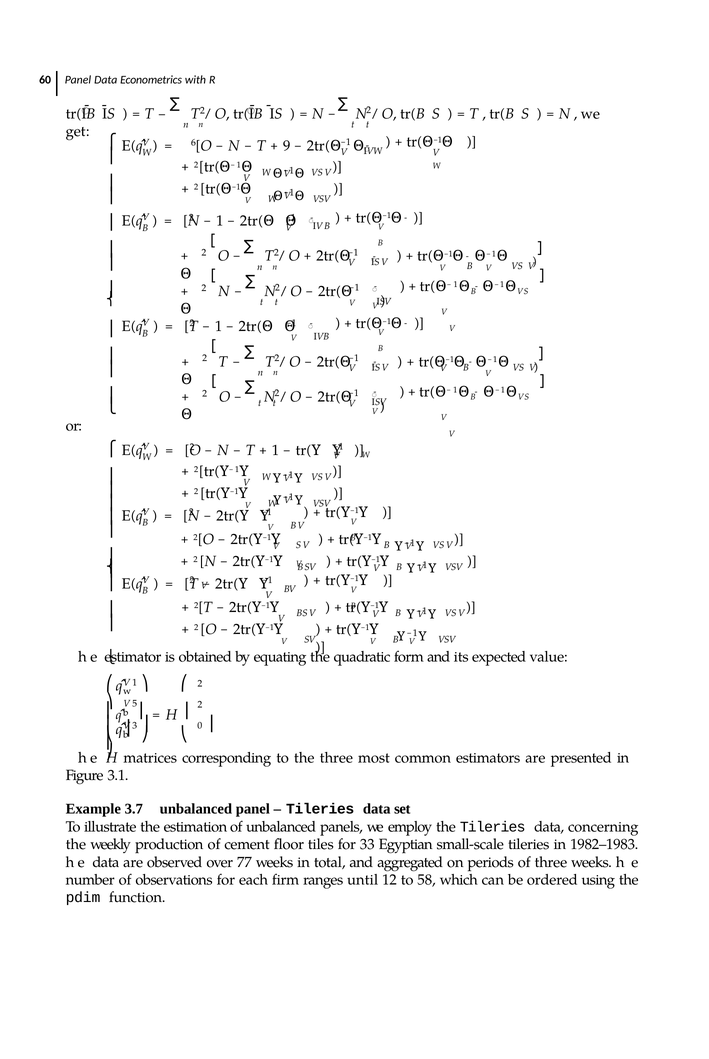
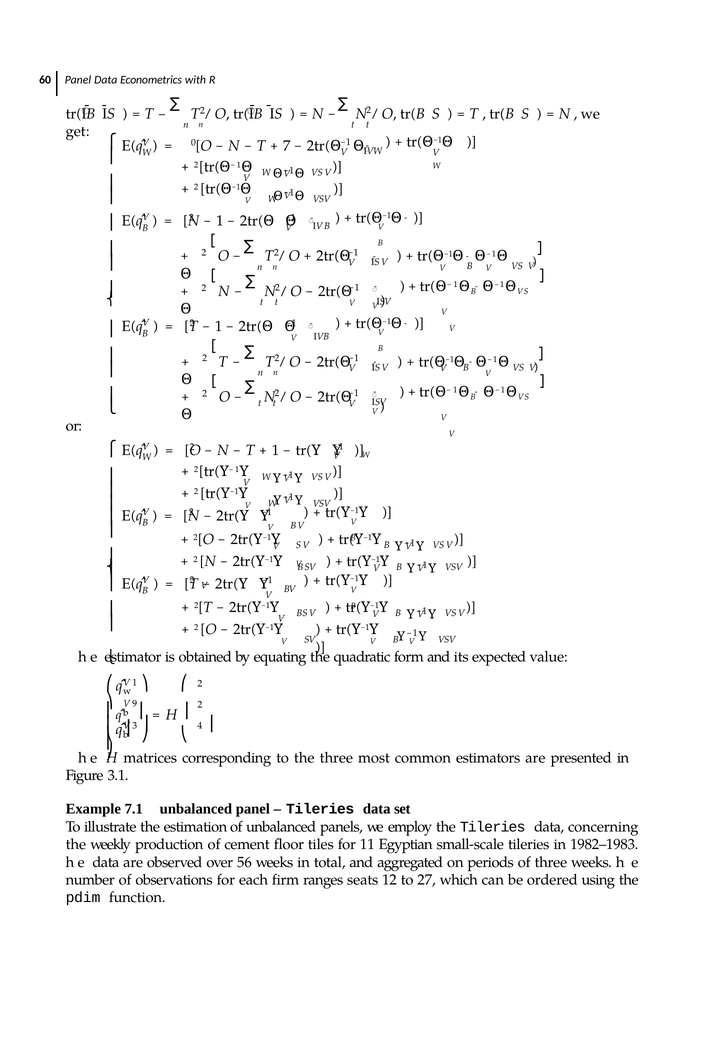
9: 9 -> 7 (287, 146)
6: 6 -> 0 (193, 142)
5: 5 -> 9 (135, 704)
0: 0 -> 4 (200, 726)
3.7: 3.7 -> 7.1 (134, 809)
33: 33 -> 11 (367, 845)
77: 77 -> 56 (244, 862)
until: until -> seats (363, 880)
58: 58 -> 27 (427, 880)
